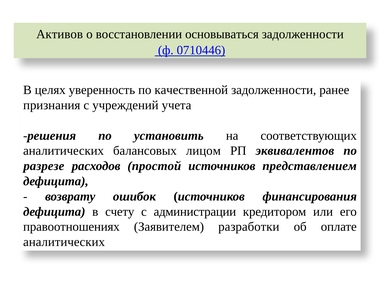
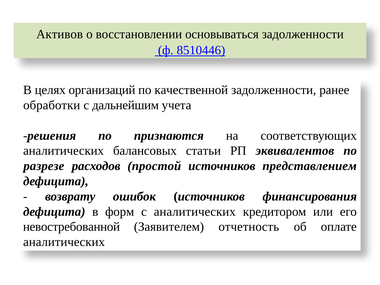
0710446: 0710446 -> 8510446 (201, 50)
уверенность: уверенность -> организаций (102, 90)
признания: признания -> обработки (52, 105)
учреждений: учреждений -> дальнейшим (126, 105)
установить: установить -> признаются (169, 136)
лицом: лицом -> статьи (203, 151)
счету: счету -> форм (120, 212)
с администрации: администрации -> аналитических (195, 212)
правоотношениях: правоотношениях -> невостребованной (71, 227)
разработки: разработки -> отчетность (249, 227)
